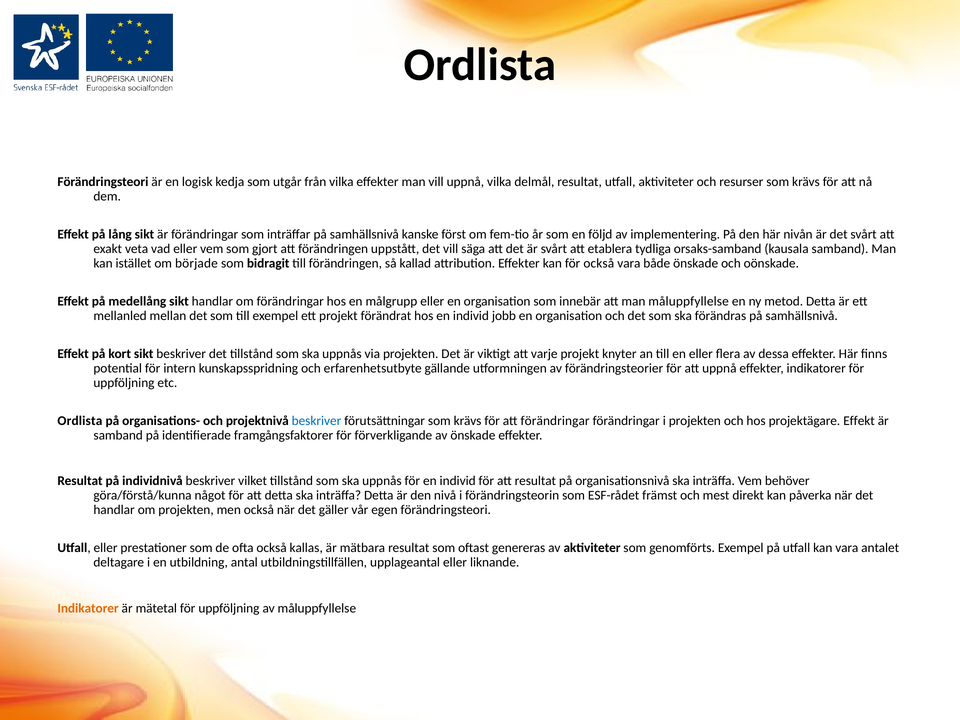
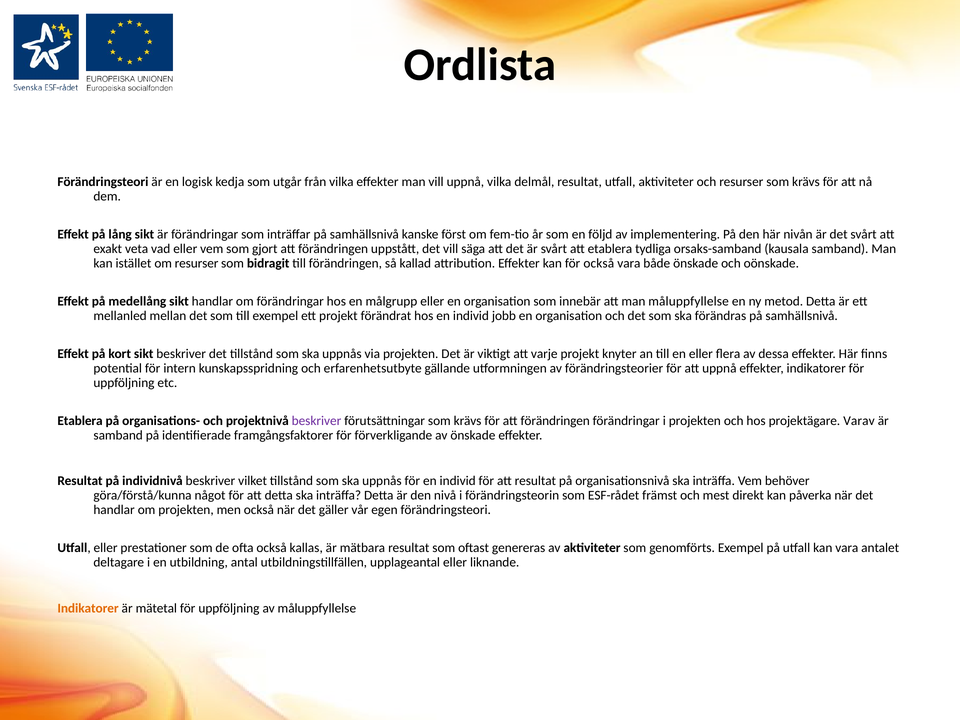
om började: började -> resurser (197, 263)
Ordlista: Ordlista -> Etablera (80, 421)
beskriver colour: blue -> purple (316, 421)
för att förändringar: förändringar -> förändringen (555, 421)
projektägare Effekt: Effekt -> Varav (859, 421)
